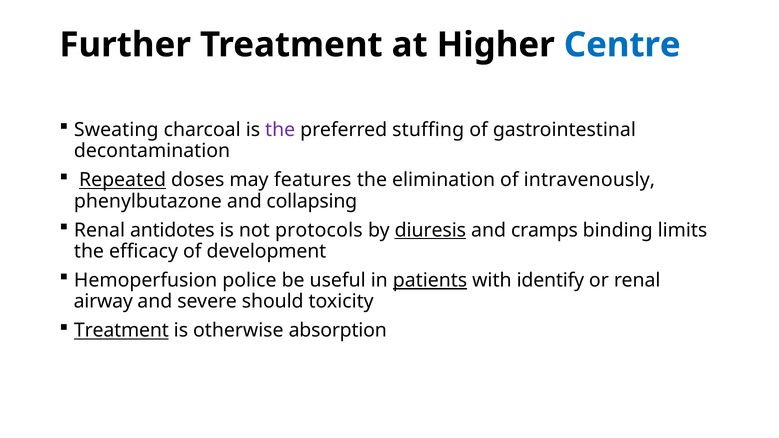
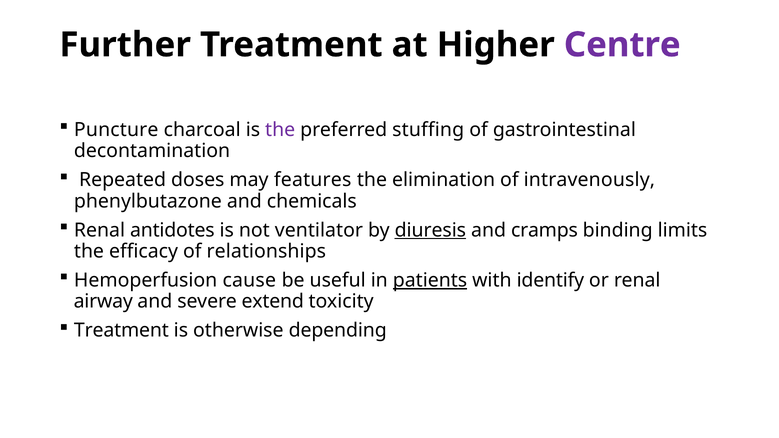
Centre colour: blue -> purple (622, 45)
Sweating: Sweating -> Puncture (116, 130)
Repeated underline: present -> none (123, 180)
collapsing: collapsing -> chemicals (312, 201)
protocols: protocols -> ventilator (319, 230)
development: development -> relationships (266, 251)
police: police -> cause (249, 280)
should: should -> extend (273, 301)
Treatment underline: present -> none (121, 331)
absorption: absorption -> depending (338, 331)
